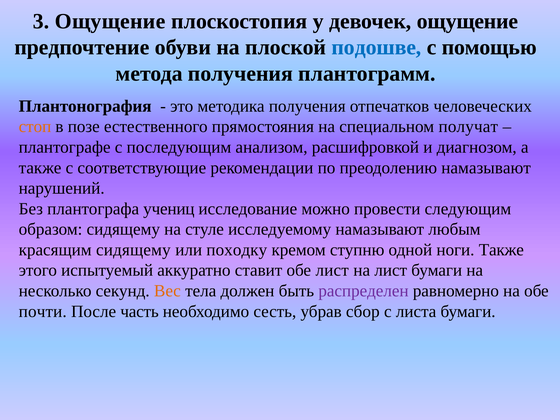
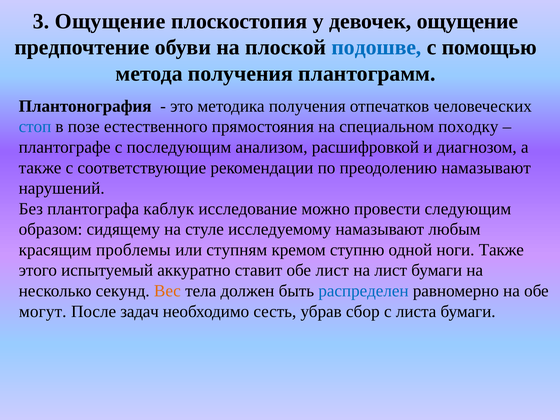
стоп colour: orange -> blue (35, 127)
получат: получат -> походку (468, 127)
учениц: учениц -> каблук (169, 209)
красящим сидящему: сидящему -> проблемы (133, 250)
походку: походку -> ступням (237, 250)
распределен colour: purple -> blue (363, 291)
почти: почти -> могут (43, 311)
часть: часть -> задач (140, 311)
